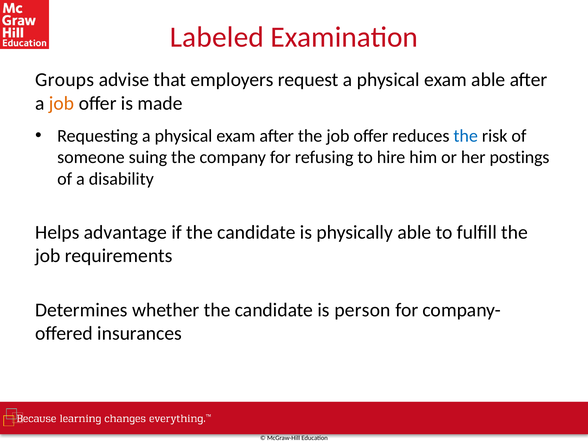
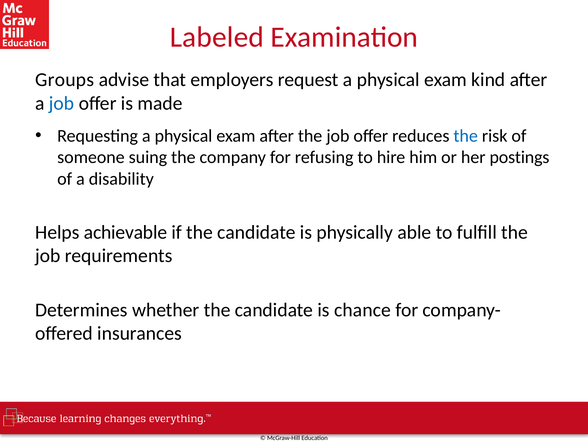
exam able: able -> kind (488, 80)
job colour: orange -> blue (62, 103)
advantage: advantage -> achievable (125, 232)
person: person -> chance (362, 310)
